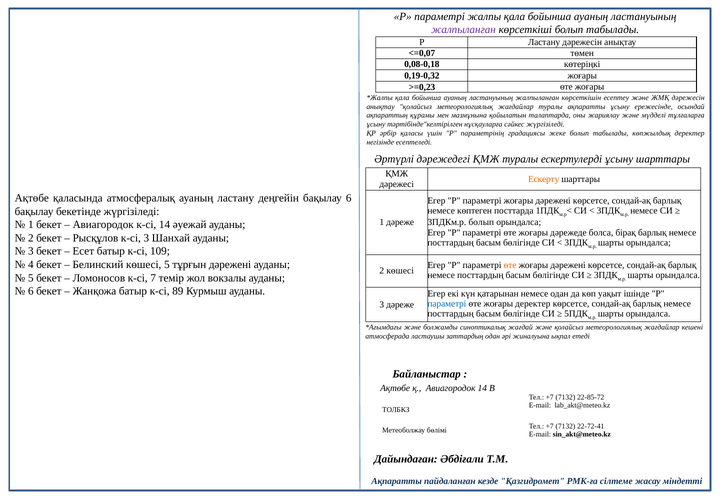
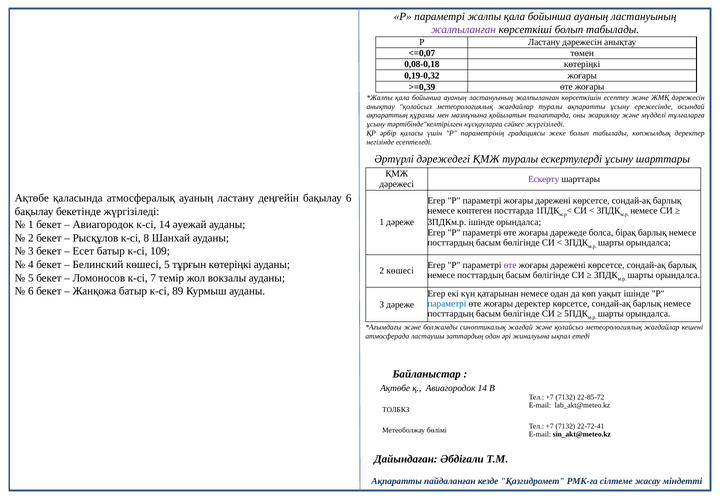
>=0,23: >=0,23 -> >=0,39 (422, 87)
Ескерту colour: orange -> purple (544, 179)
3ПДКм.р болып: болып -> ішінде (481, 222)
к-сі 3: 3 -> 8 (146, 238)
тұрғын дәрежені: дәрежені -> көтеріңкі (230, 264)
өте colour: orange -> purple (510, 265)
